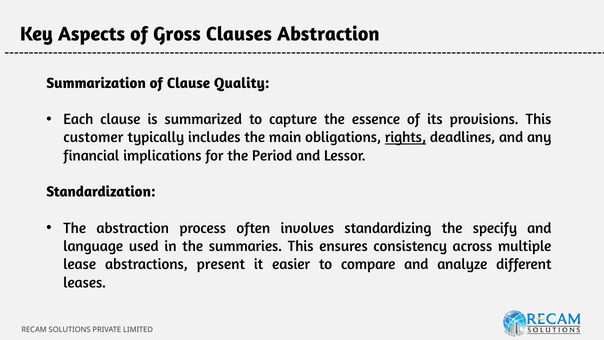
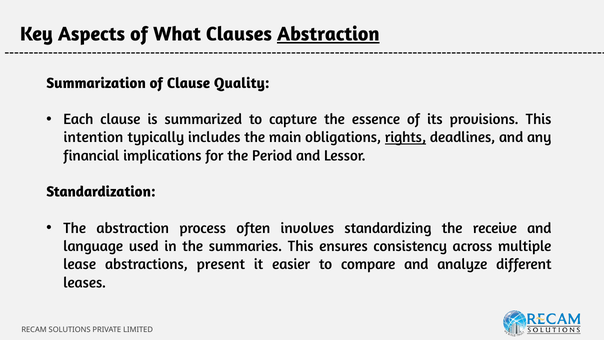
Gross: Gross -> What (177, 34)
Abstraction underline: none -> present (328, 34)
customer: customer -> intention (93, 137)
specify: specify -> receive (495, 228)
